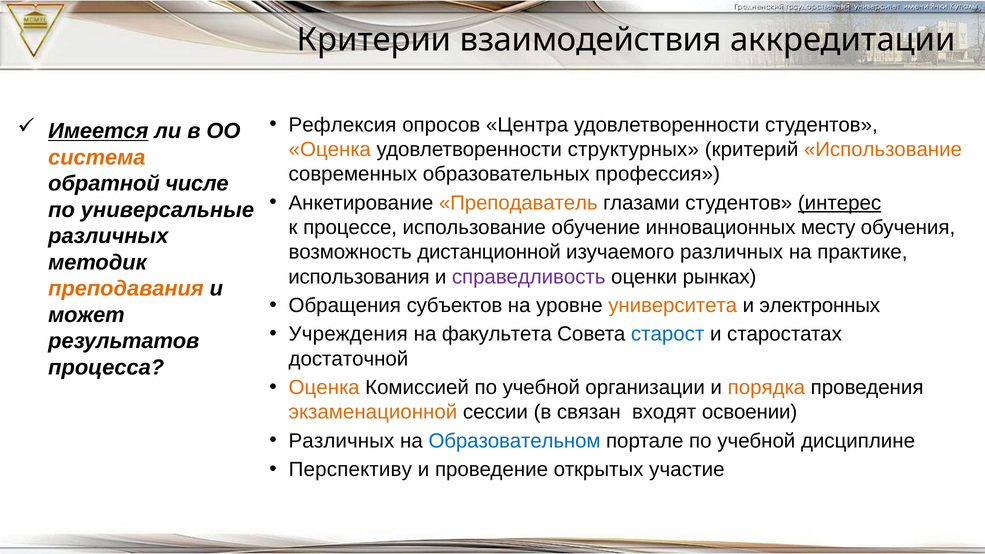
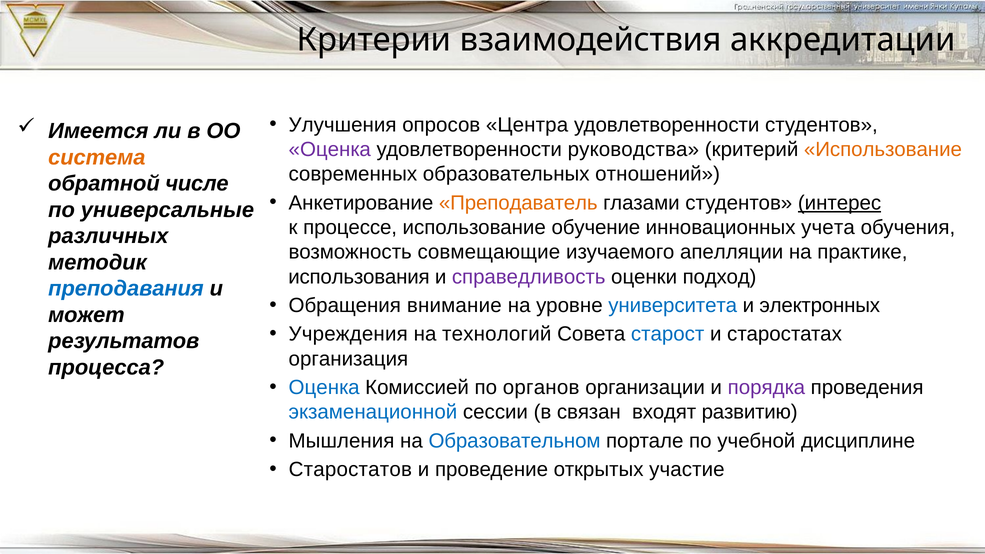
Рефлексия: Рефлексия -> Улучшения (343, 125)
Имеется underline: present -> none (98, 131)
Оценка colour: orange -> purple (330, 150)
структурных: структурных -> руководства (633, 150)
профессия: профессия -> отношений (658, 174)
месту: месту -> учета (828, 228)
дистанционной: дистанционной -> совмещающие (489, 252)
изучаемого различных: различных -> апелляции (732, 252)
рынках: рынках -> подход (720, 277)
преподавания colour: orange -> blue (126, 289)
субъектов: субъектов -> внимание (454, 306)
университета colour: orange -> blue (673, 306)
факультета: факультета -> технологий (497, 334)
достаточной: достаточной -> организация (348, 359)
Оценка colour: orange -> blue (324, 388)
Комиссией по учебной: учебной -> органов (541, 388)
порядка colour: orange -> purple (766, 388)
экзаменационной colour: orange -> blue (373, 412)
освоении: освоении -> развитию (750, 412)
Различных: Различных -> Мышления (342, 441)
Перспективу: Перспективу -> Старостатов (350, 470)
